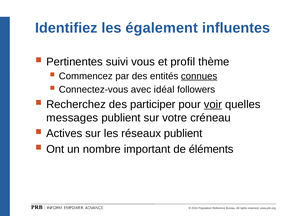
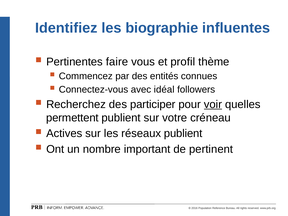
également: également -> biographie (162, 28)
suivi: suivi -> faire (117, 62)
connues underline: present -> none (199, 76)
messages: messages -> permettent (72, 118)
éléments: éléments -> pertinent (211, 149)
